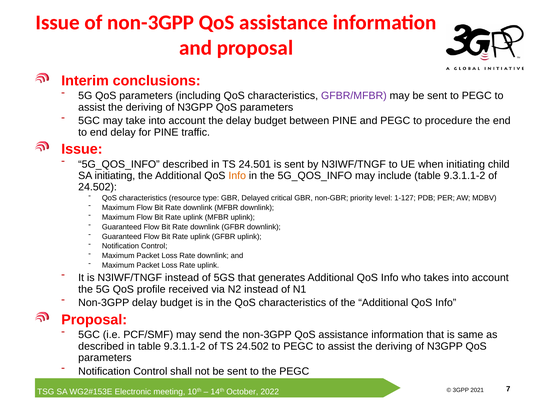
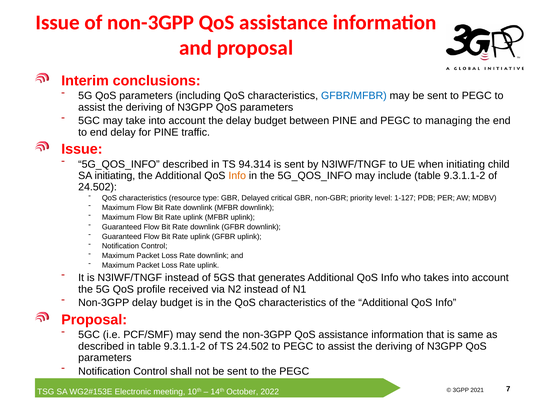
GFBR/MFBR colour: purple -> blue (354, 96)
procedure: procedure -> managing (449, 121)
24.501: 24.501 -> 94.314 (255, 164)
